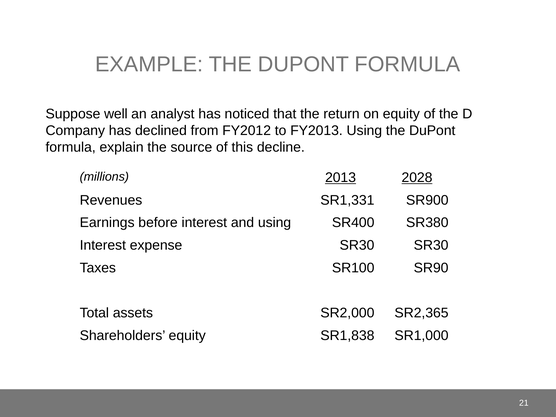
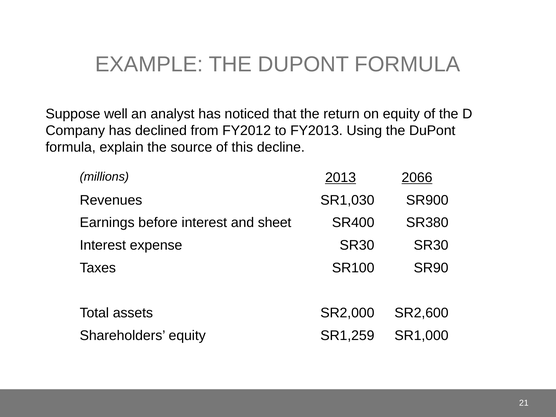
2028: 2028 -> 2066 (417, 178)
SR1,331: SR1,331 -> SR1,030 (347, 200)
and using: using -> sheet (275, 223)
SR2,365: SR2,365 -> SR2,600 (421, 313)
SR1,838: SR1,838 -> SR1,259 (347, 335)
